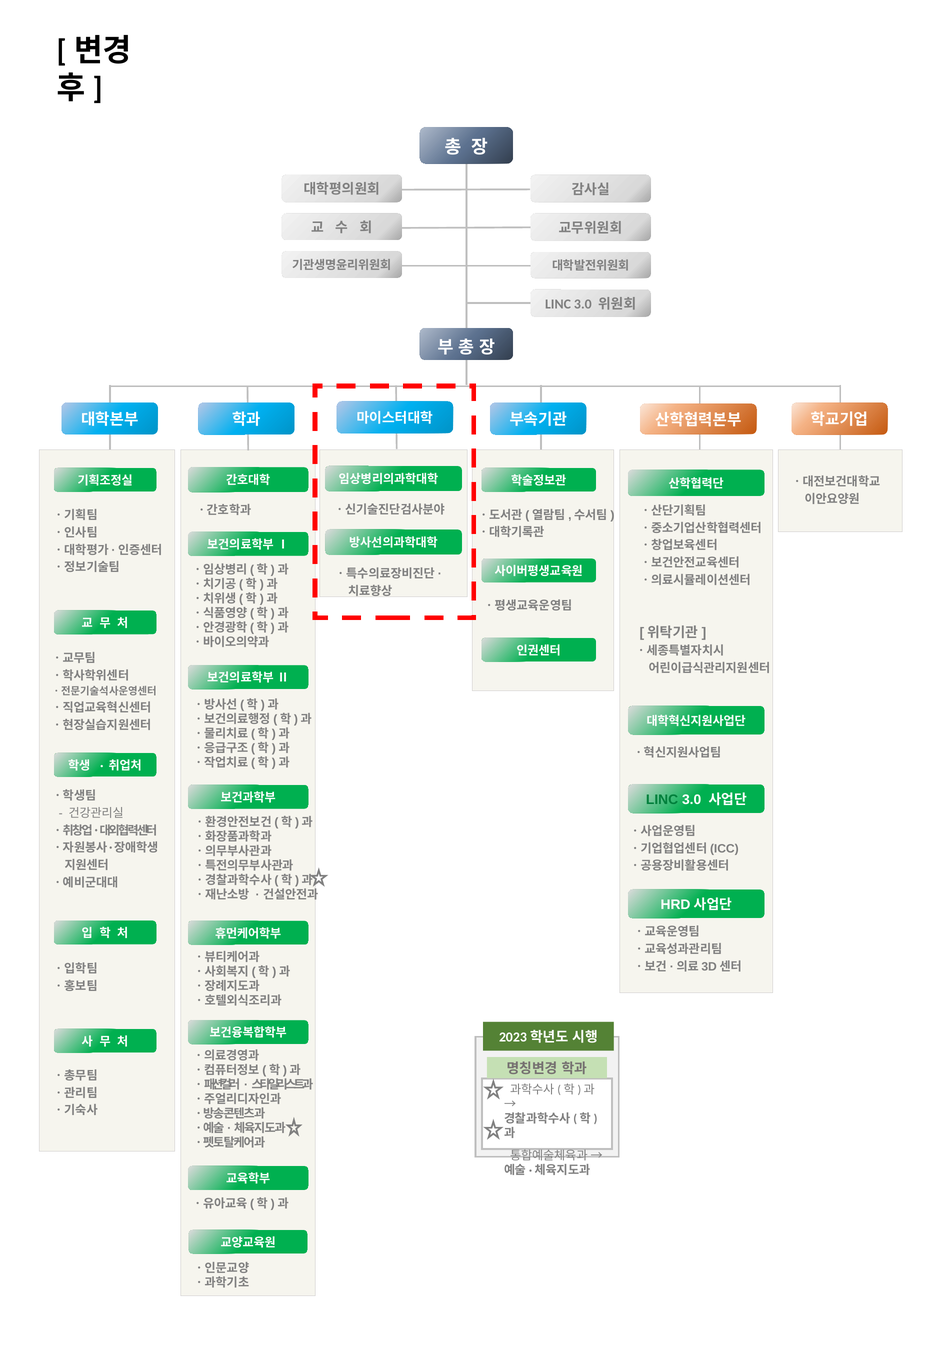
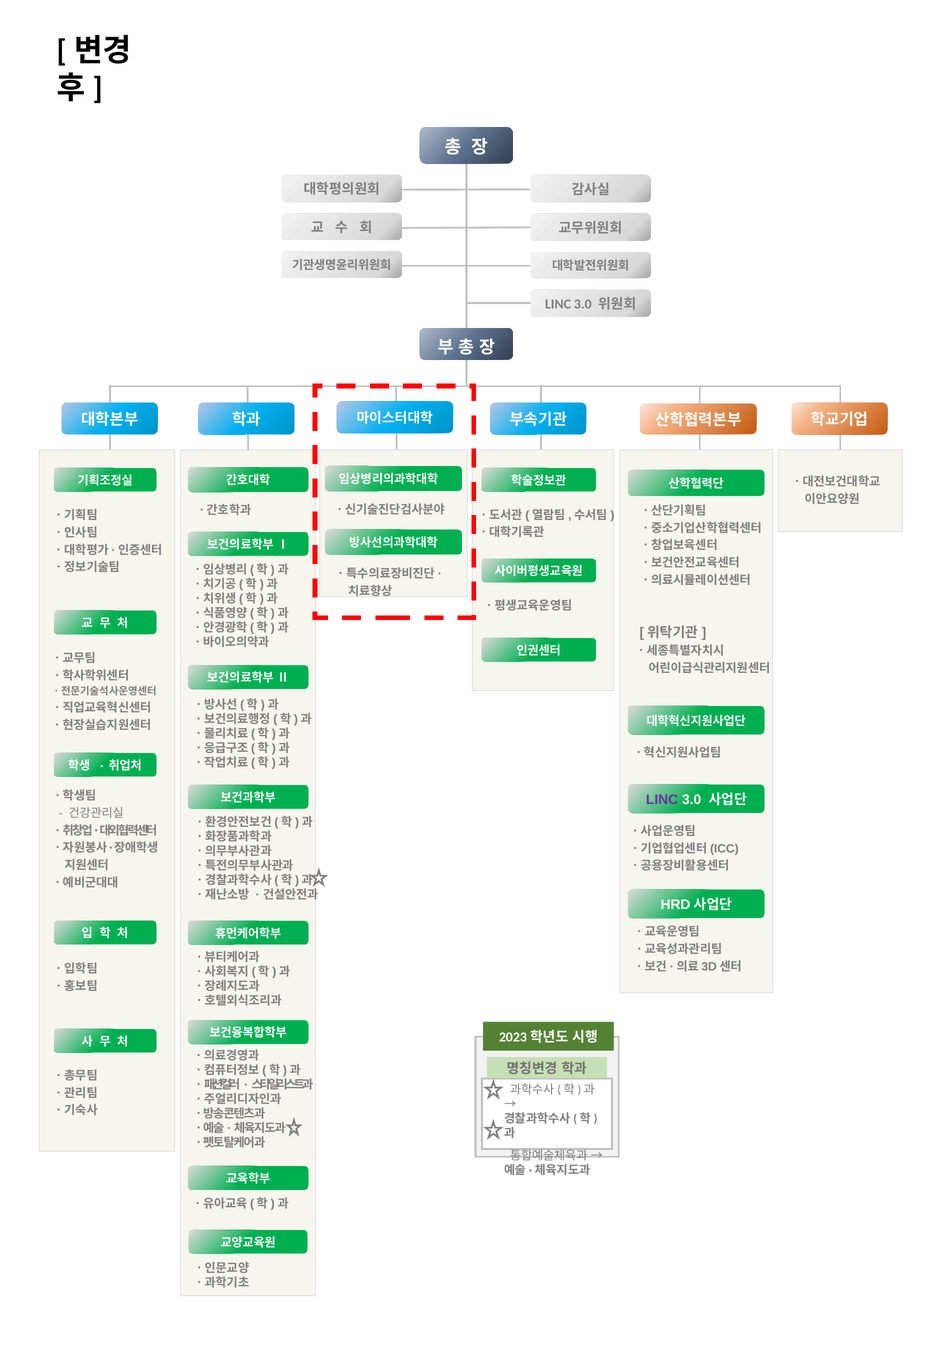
LINC colour: green -> purple (662, 799)
